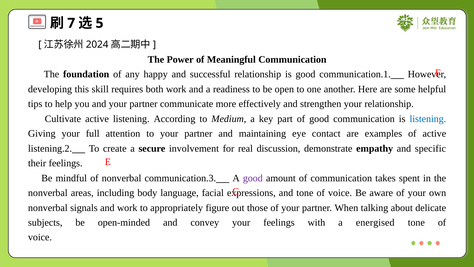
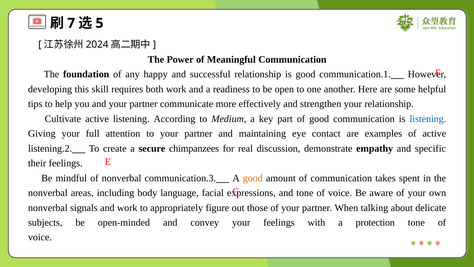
involvement: involvement -> chimpanzees (194, 148)
good colour: purple -> orange (253, 178)
energised: energised -> protection (375, 222)
